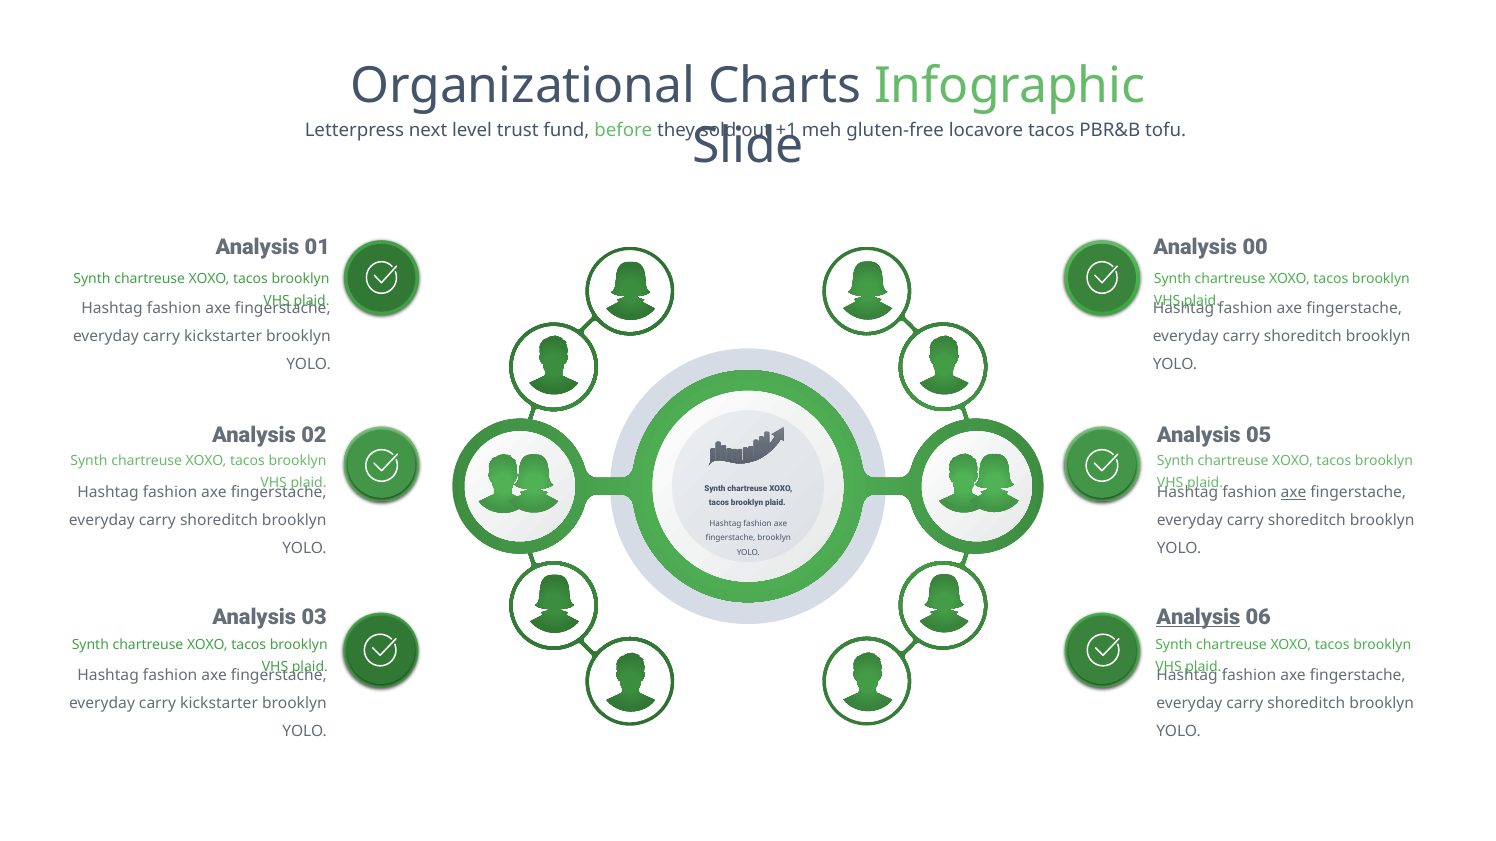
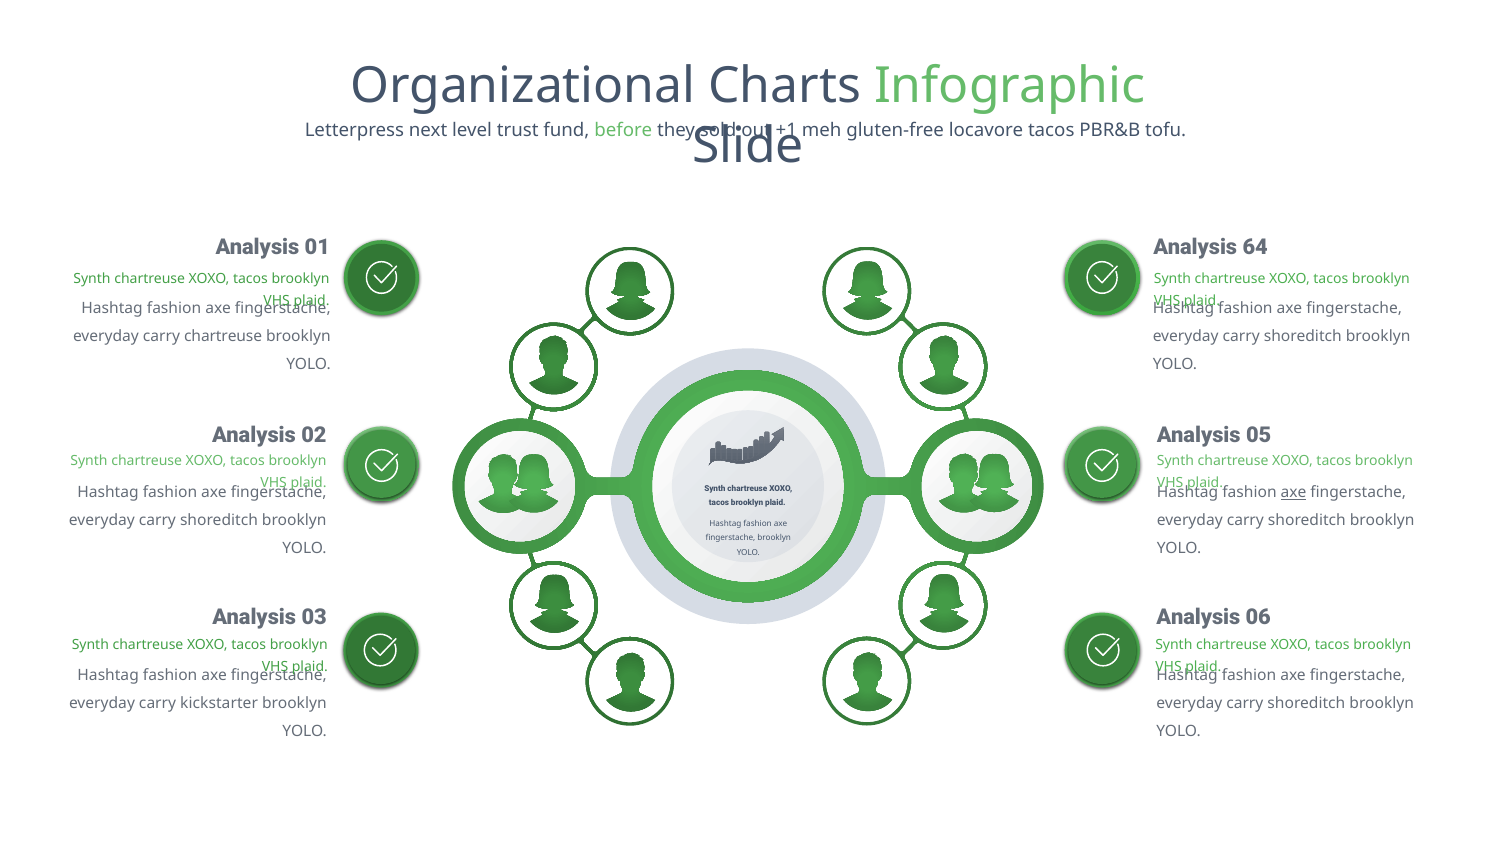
00: 00 -> 64 (1255, 247)
kickstarter: kickstarter -> chartreuse (223, 337)
Analysis underline: present -> none (1198, 617)
